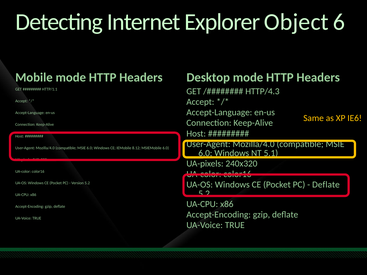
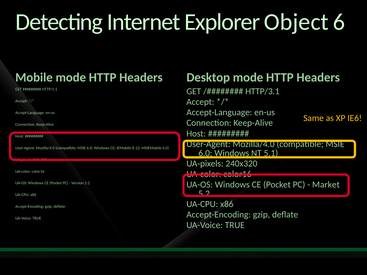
HTTP/4.3: HTTP/4.3 -> HTTP/3.1 (262, 91)
Deflate: Deflate -> Market (326, 185)
